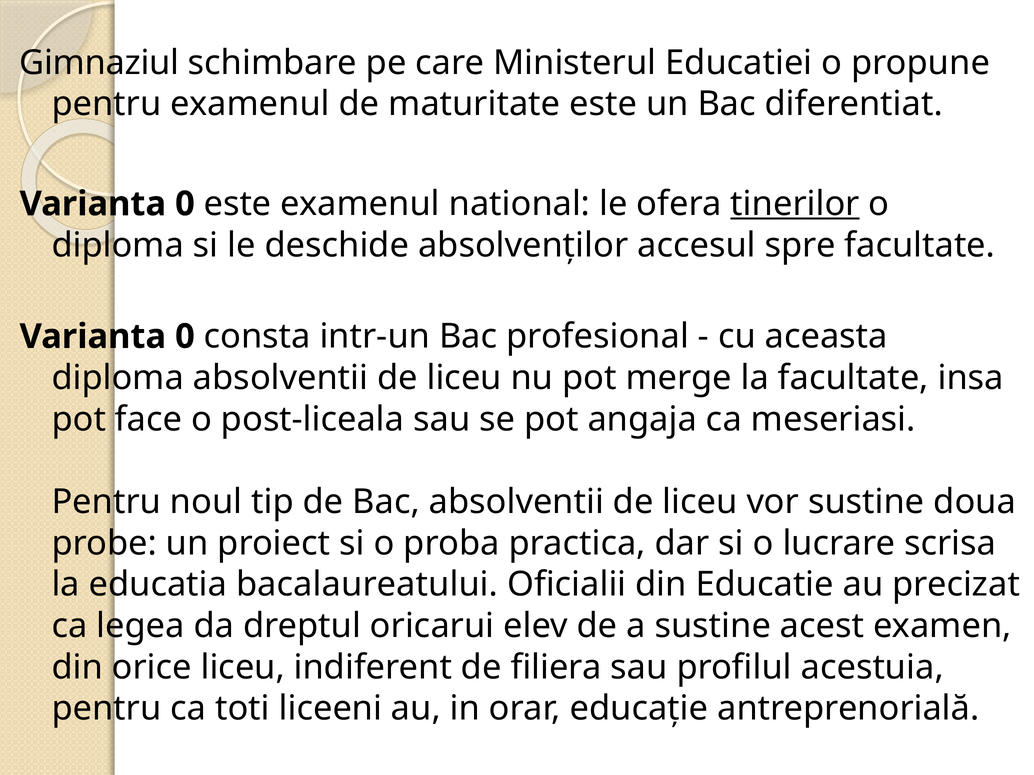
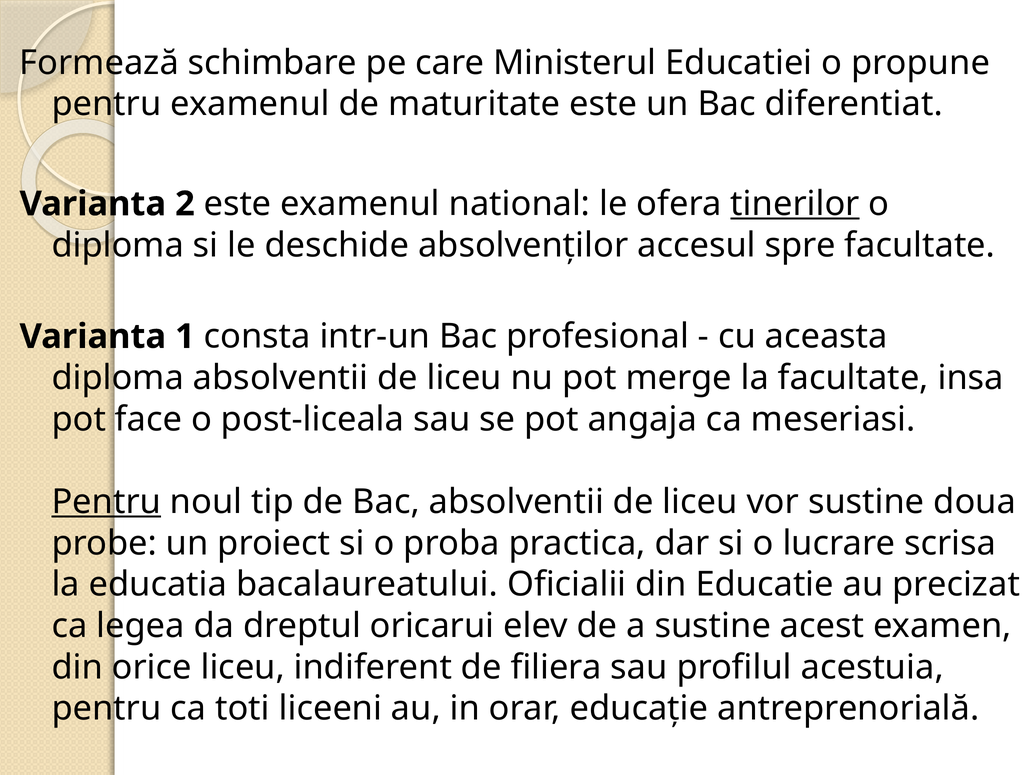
Gimnaziul: Gimnaziul -> Formează (99, 63)
0: 0 -> 2 (185, 204)
0: 0 -> 1 (185, 337)
Pentru underline: none -> present (106, 502)
